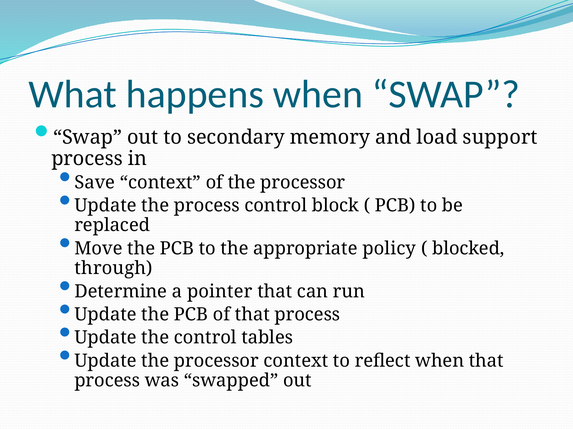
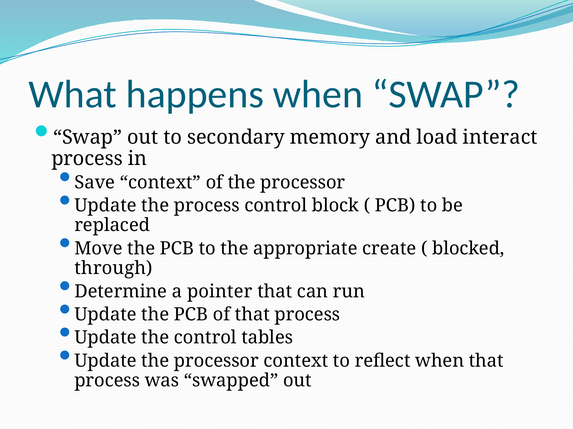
support: support -> interact (500, 137)
policy: policy -> create (389, 249)
